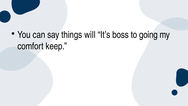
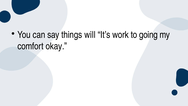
boss: boss -> work (121, 35)
keep: keep -> okay (56, 46)
